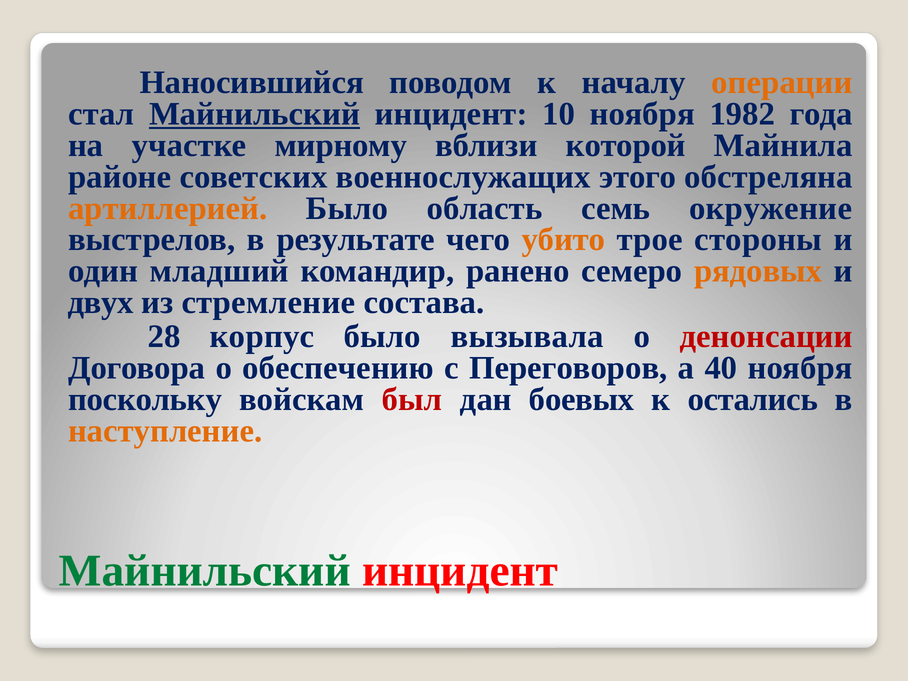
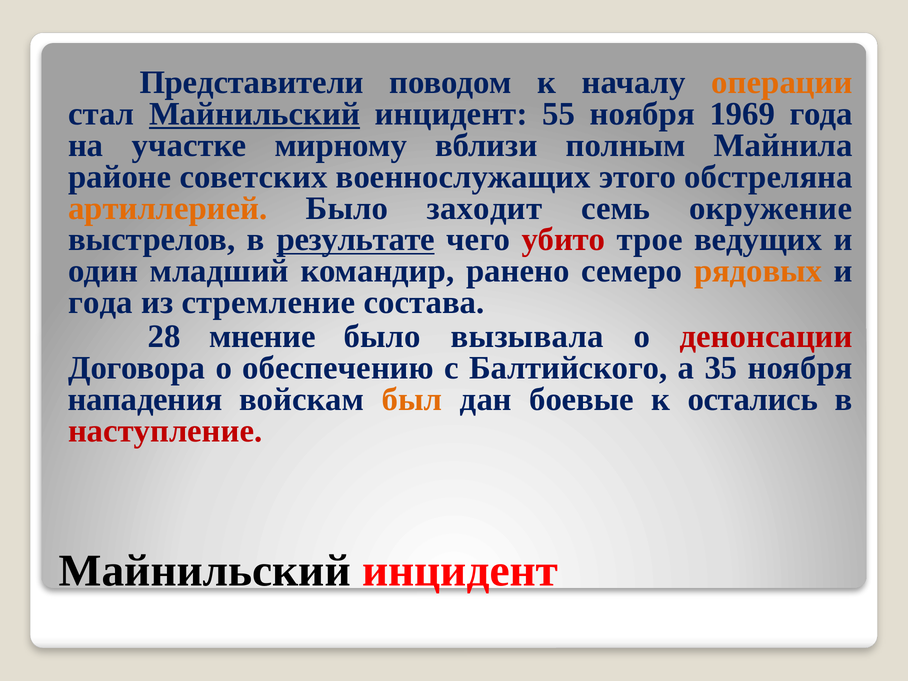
Наносившийся: Наносившийся -> Представители (252, 82)
10: 10 -> 55 (559, 114)
1982: 1982 -> 1969 (742, 114)
которой: которой -> полным (626, 145)
область: область -> заходит (484, 208)
результате underline: none -> present (356, 240)
убито colour: orange -> red (563, 240)
стороны: стороны -> ведущих (758, 240)
двух: двух -> года (100, 303)
корпус: корпус -> мнение (262, 337)
Переговоров: Переговоров -> Балтийского (568, 368)
40: 40 -> 35 (721, 368)
поскольку: поскольку -> нападения (145, 399)
был colour: red -> orange (412, 399)
боевых: боевых -> боевые (582, 399)
наступление colour: orange -> red (165, 431)
Майнильский colour: green -> black (205, 571)
